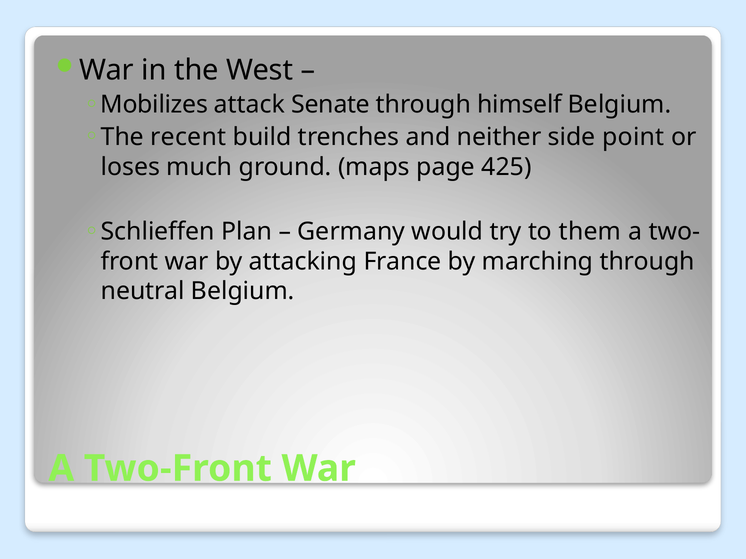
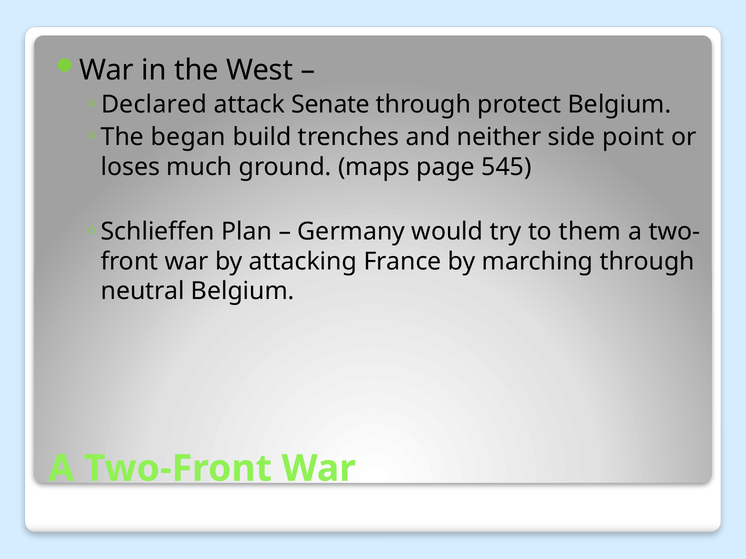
Mobilizes: Mobilizes -> Declared (154, 105)
himself: himself -> protect (519, 105)
recent: recent -> began (188, 137)
425: 425 -> 545 (506, 167)
